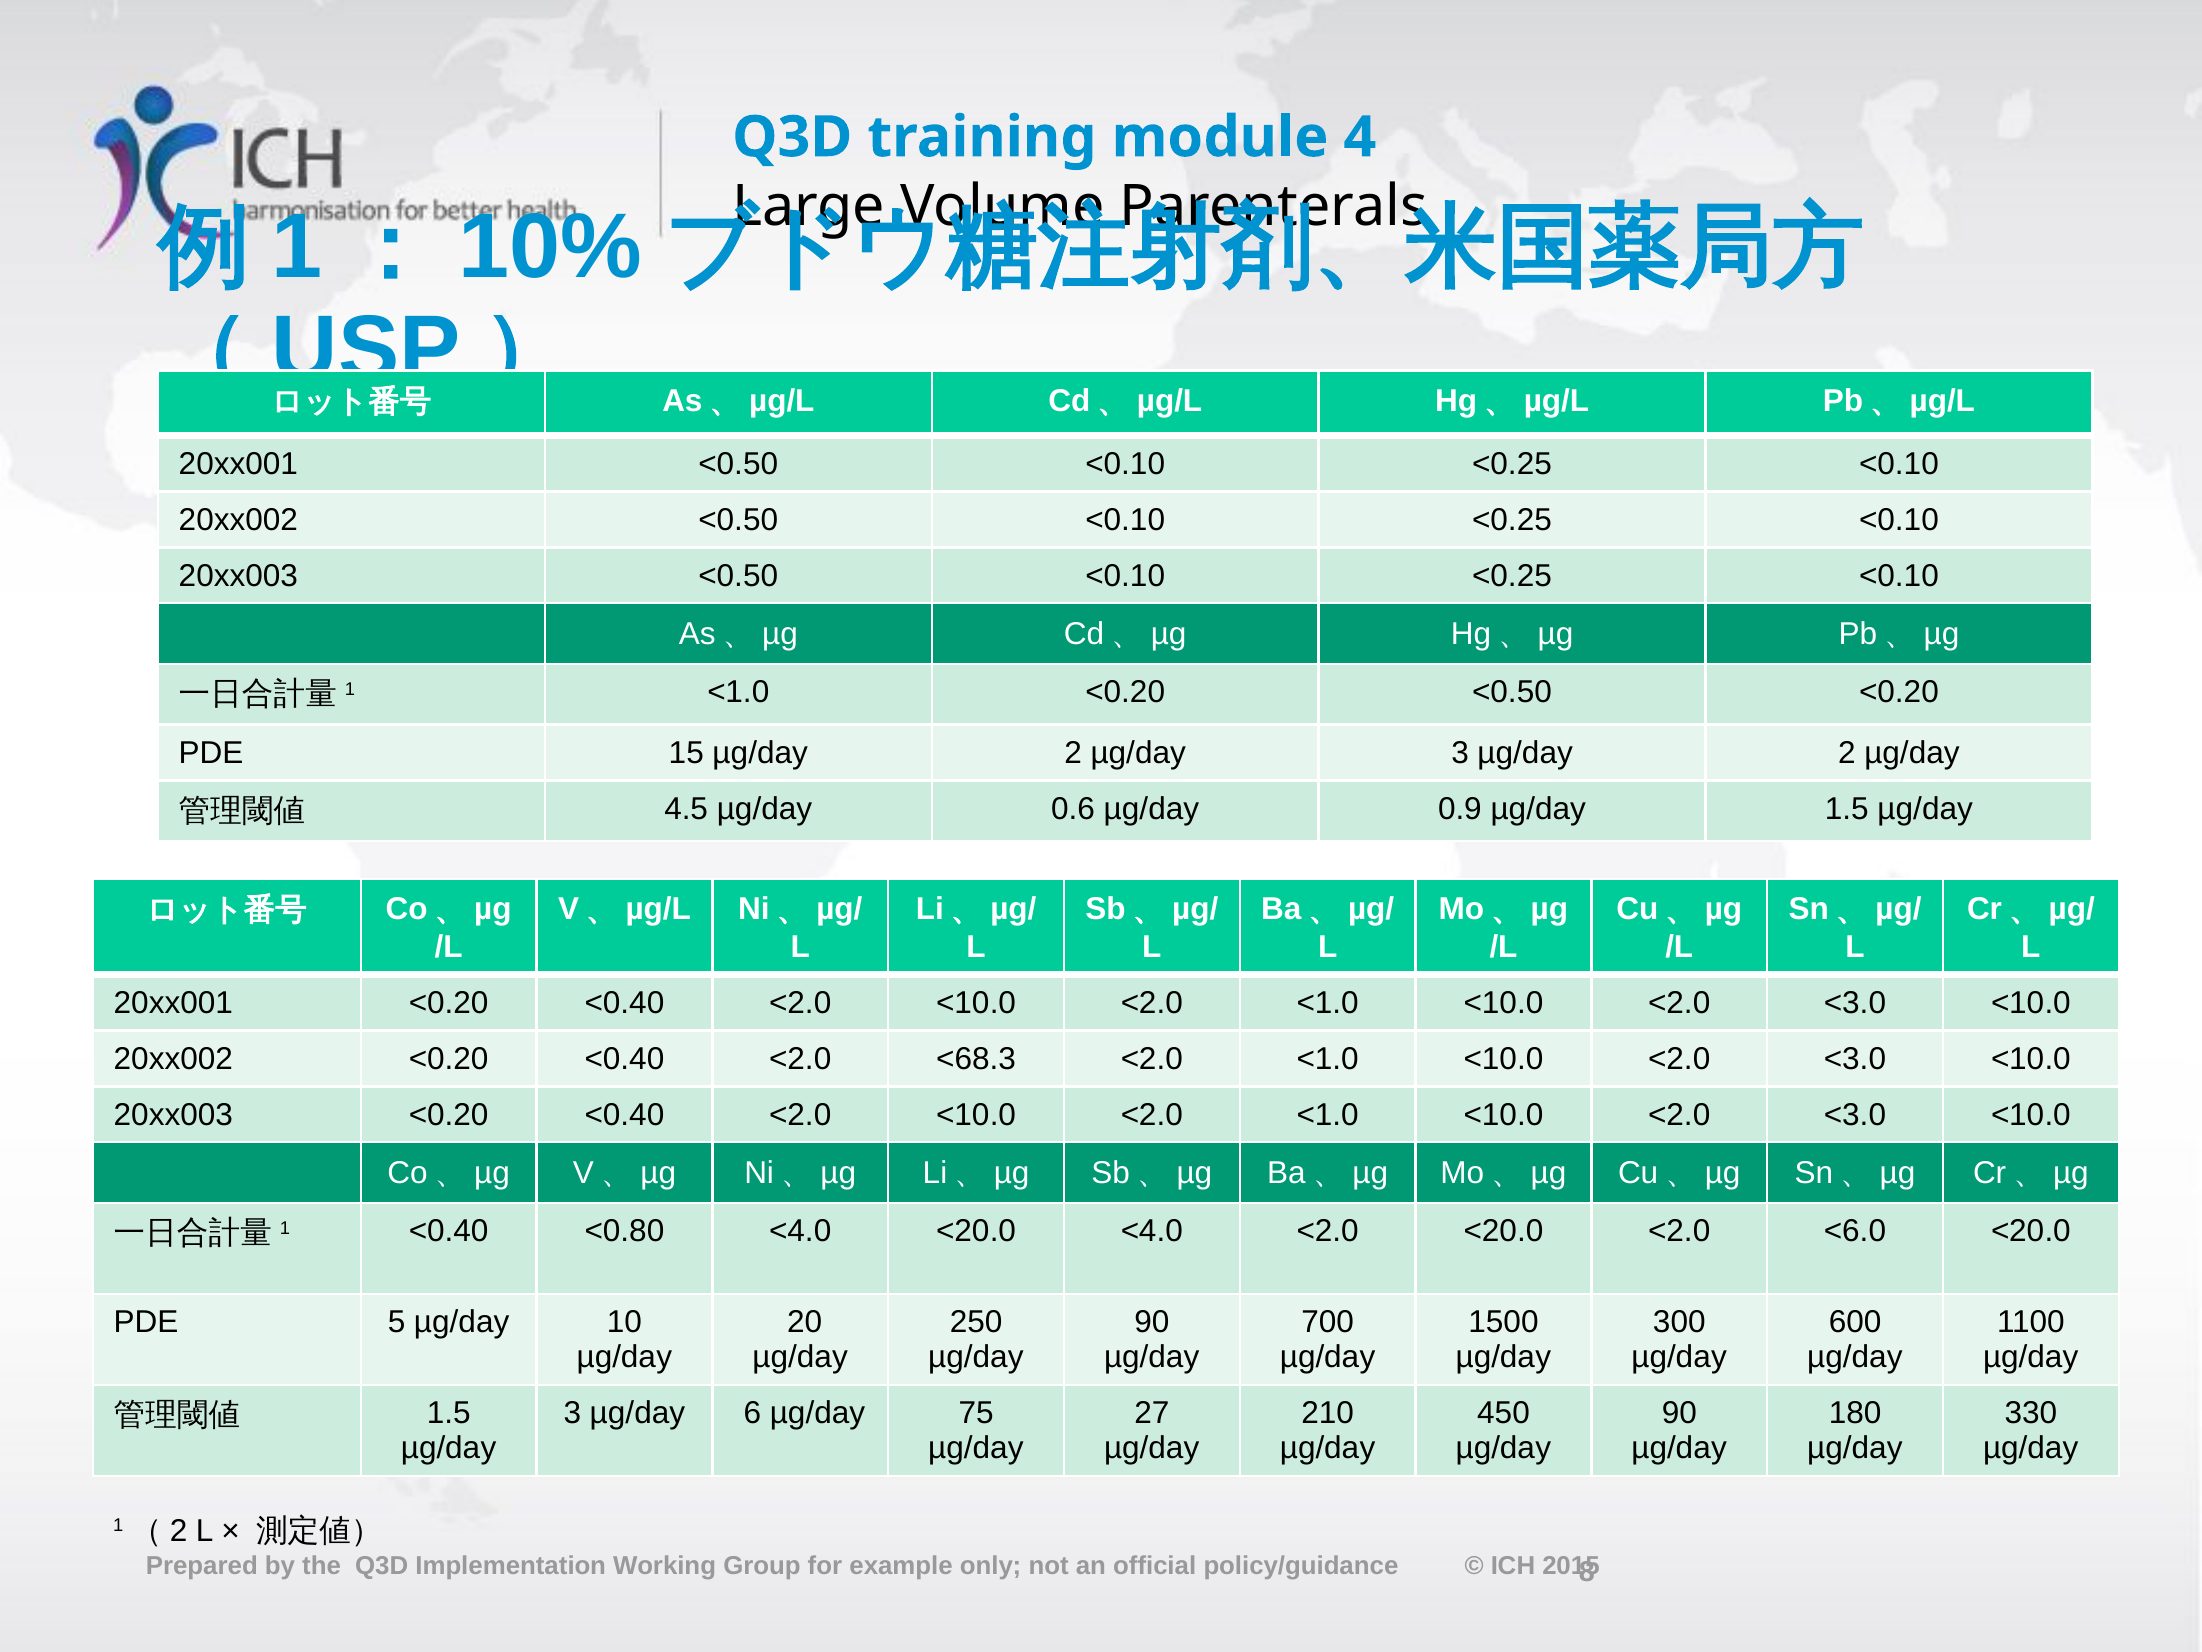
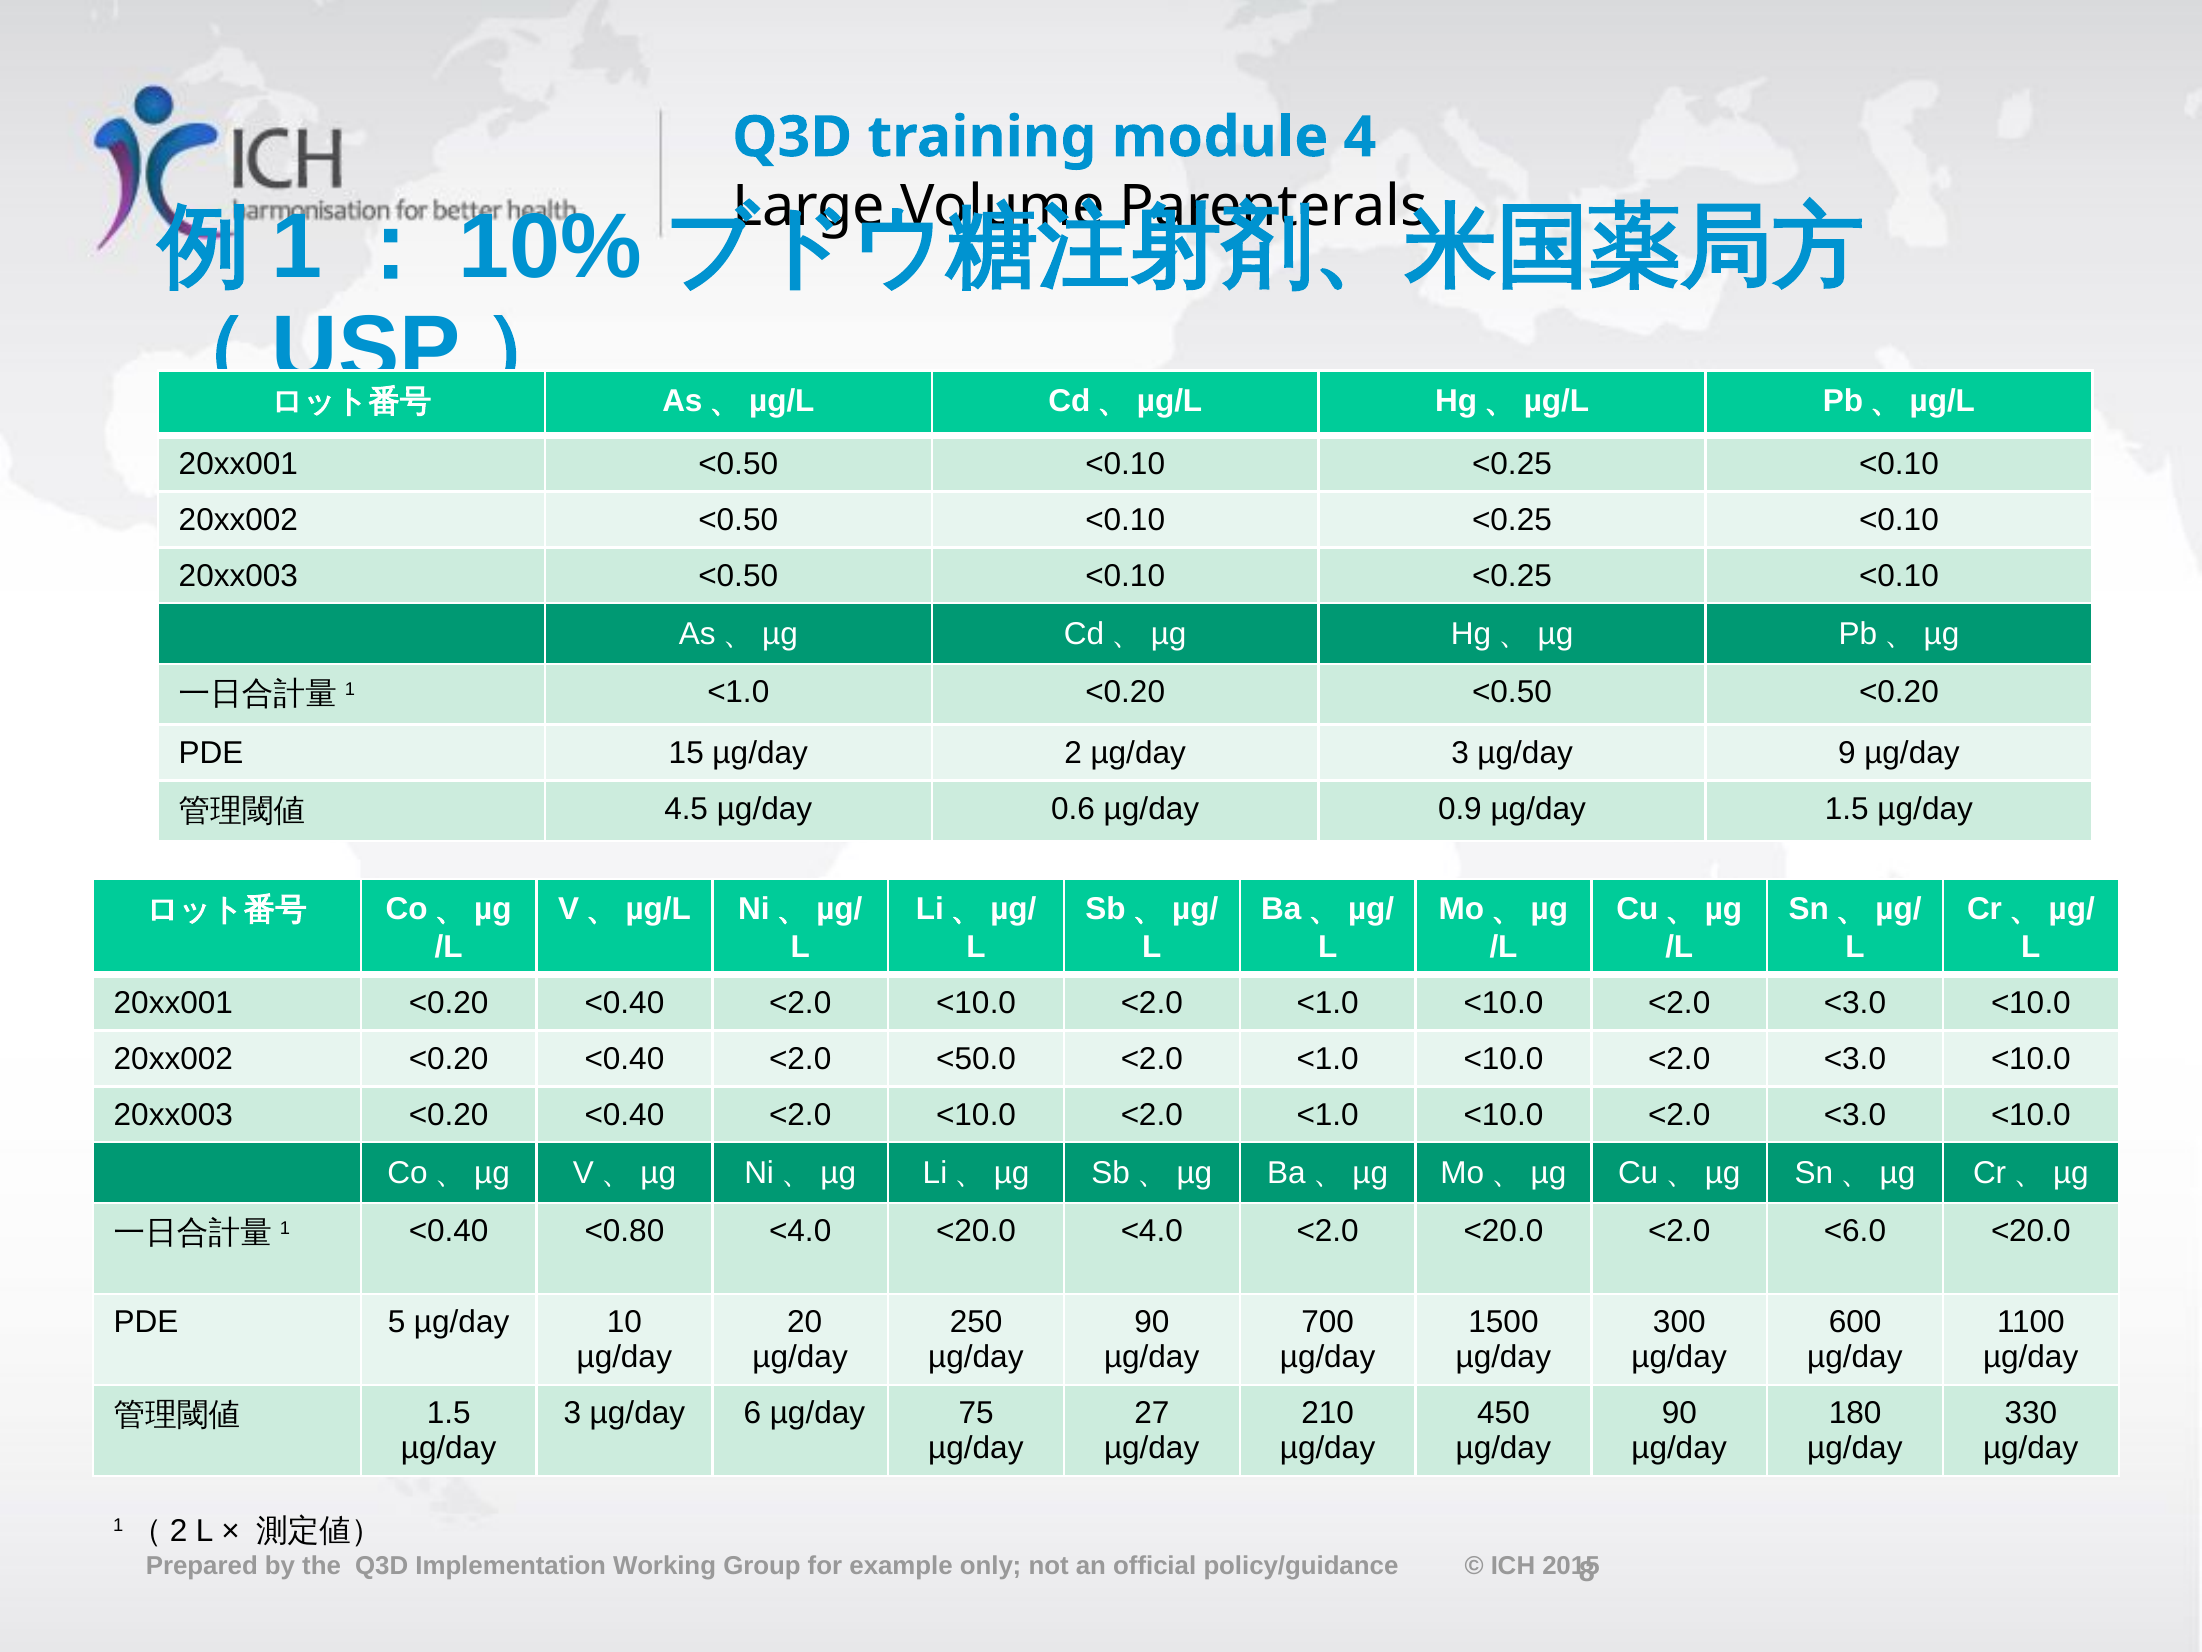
3 µg/day 2: 2 -> 9 (1847, 753)
<68.3: <68.3 -> <50.0 (976, 1059)
